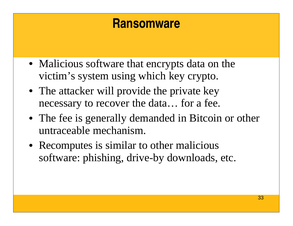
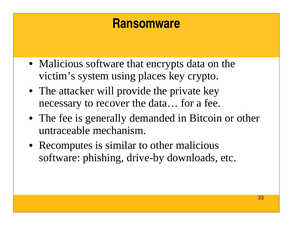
which: which -> places (152, 76)
